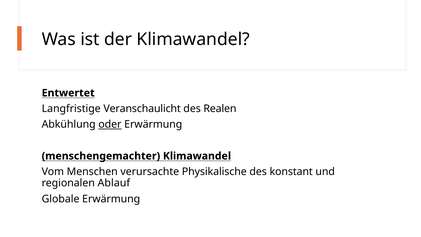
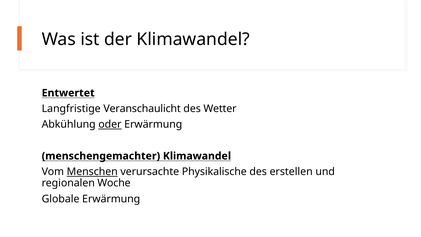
Realen: Realen -> Wetter (220, 109)
Menschen underline: none -> present (92, 172)
konstant: konstant -> erstellen (291, 172)
Ablauf: Ablauf -> Woche (114, 183)
